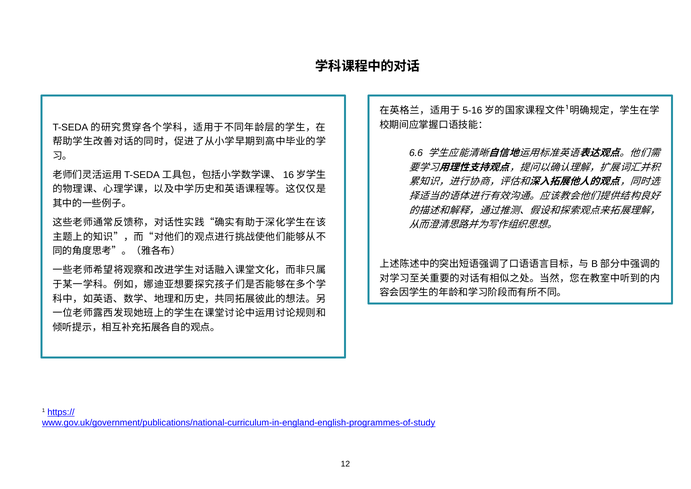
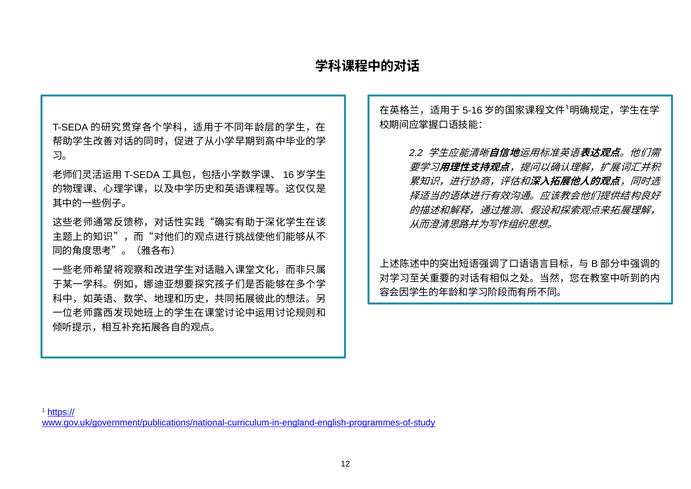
6.6: 6.6 -> 2.2 (416, 153)
